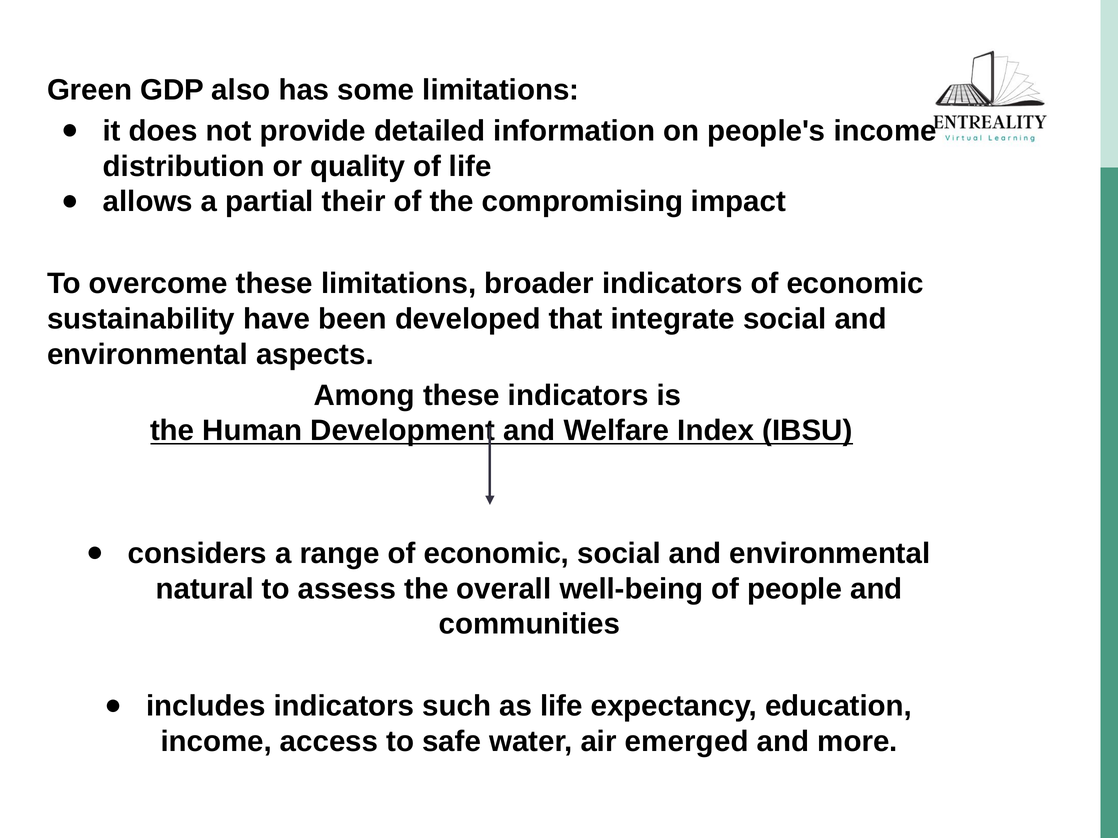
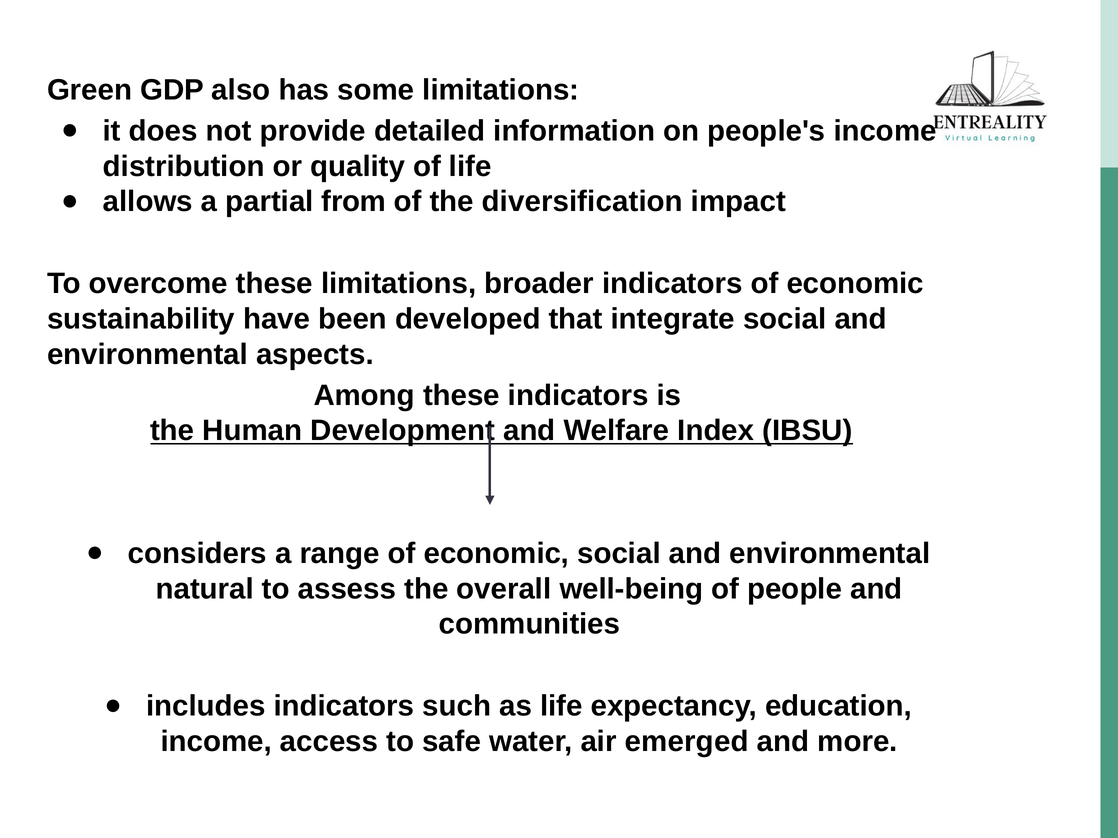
their: their -> from (354, 202)
compromising: compromising -> diversification (582, 202)
